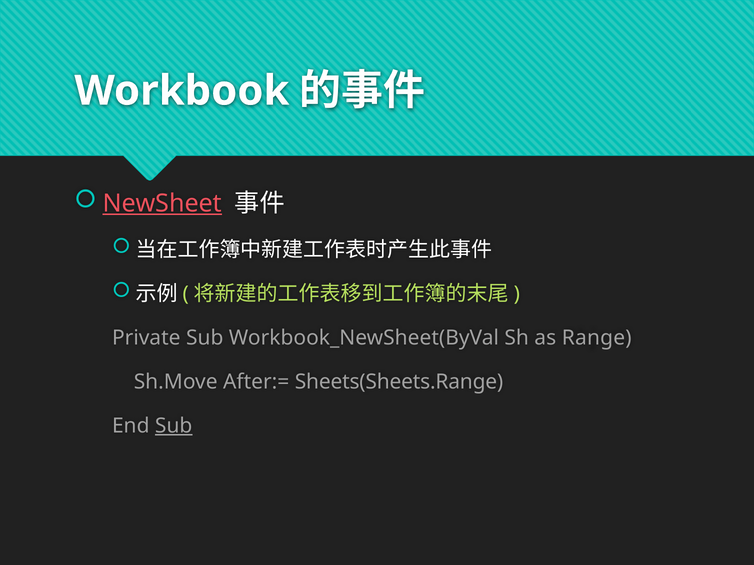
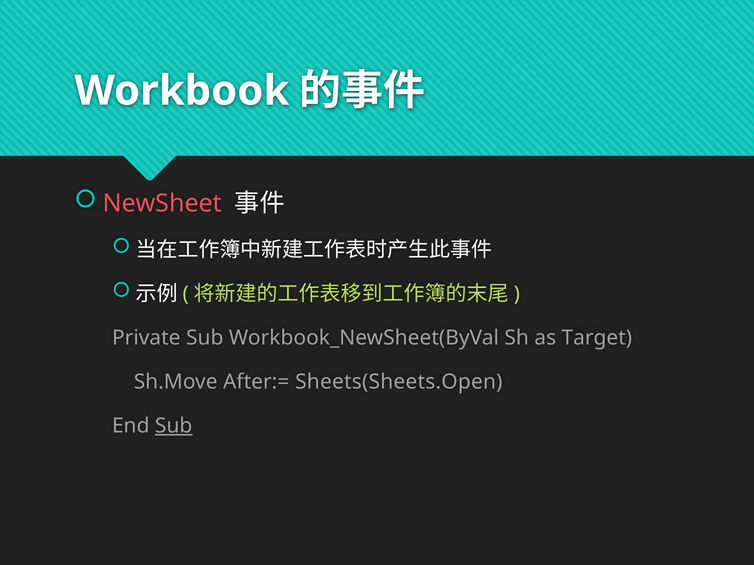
NewSheet underline: present -> none (162, 204)
Range: Range -> Target (597, 338)
Sheets(Sheets.Range: Sheets(Sheets.Range -> Sheets(Sheets.Open (399, 382)
